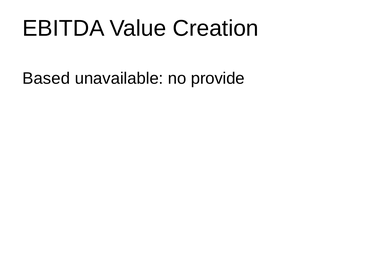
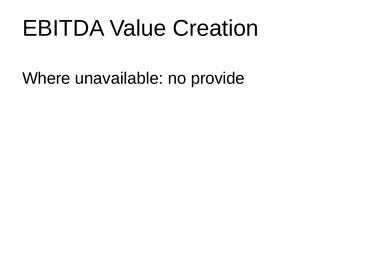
Based: Based -> Where (46, 78)
